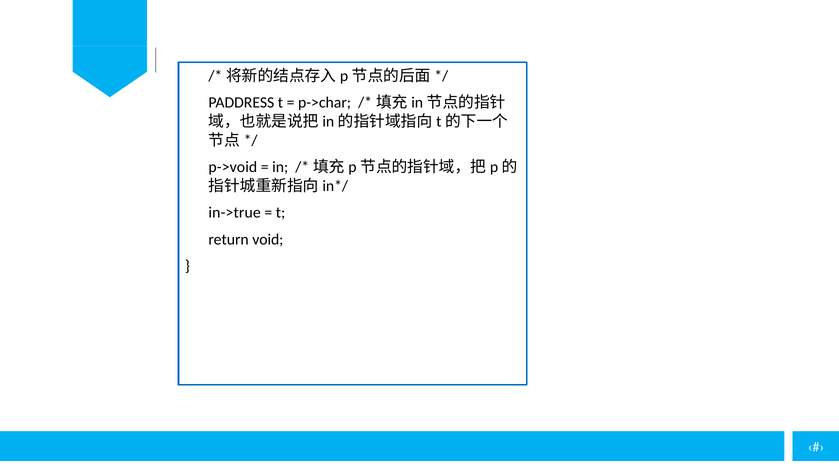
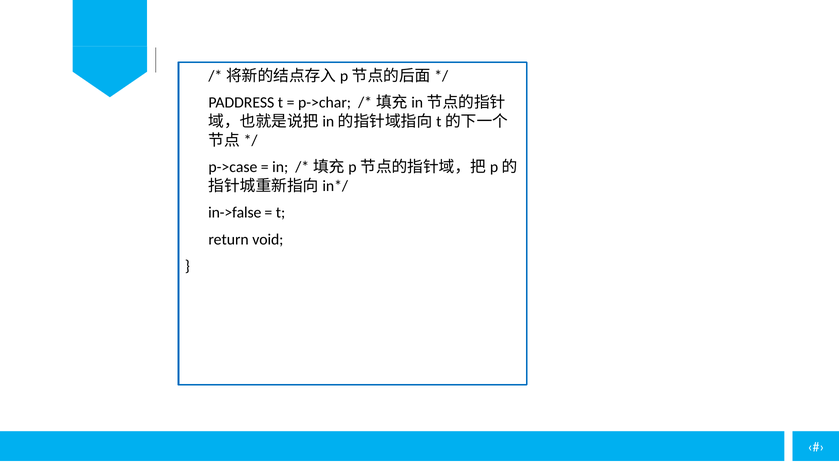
p->void: p->void -> p->case (233, 167)
in->true: in->true -> in->false (235, 213)
